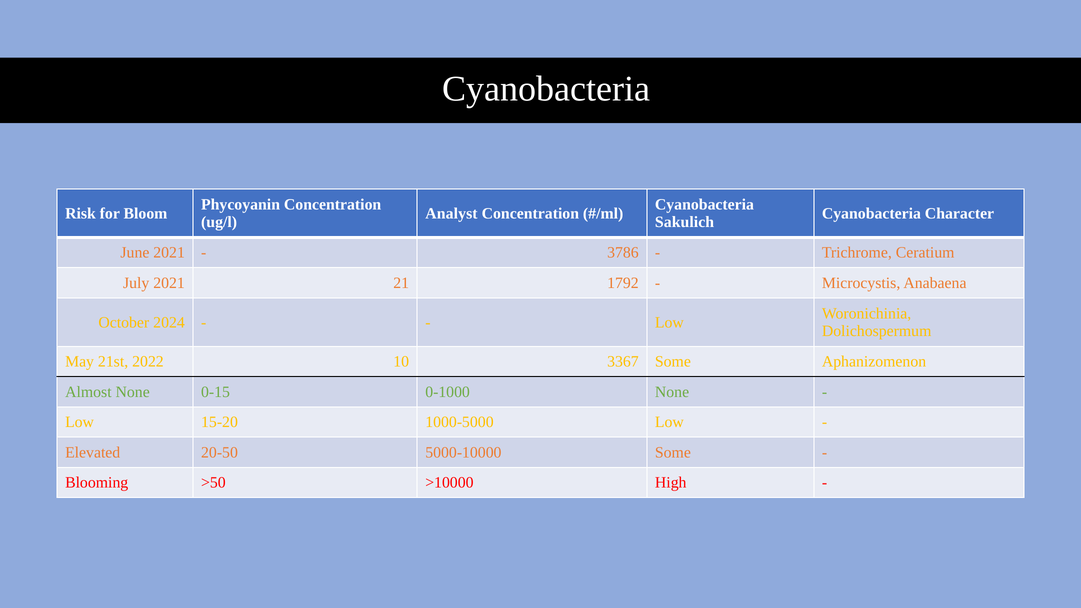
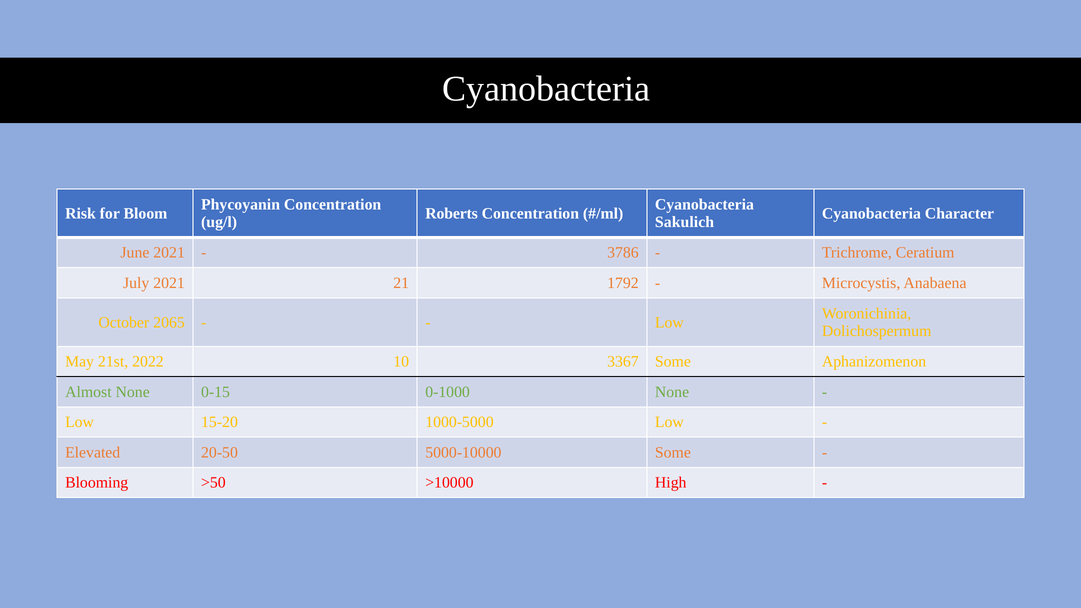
Analyst: Analyst -> Roberts (452, 213)
2024: 2024 -> 2065 (169, 322)
